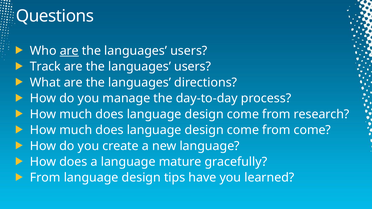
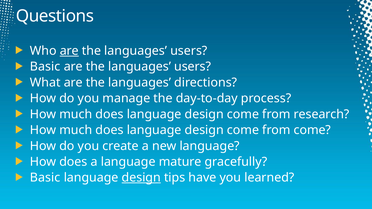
Track: Track -> Basic (45, 67)
From: From -> Basic (45, 178)
design underline: none -> present (141, 178)
